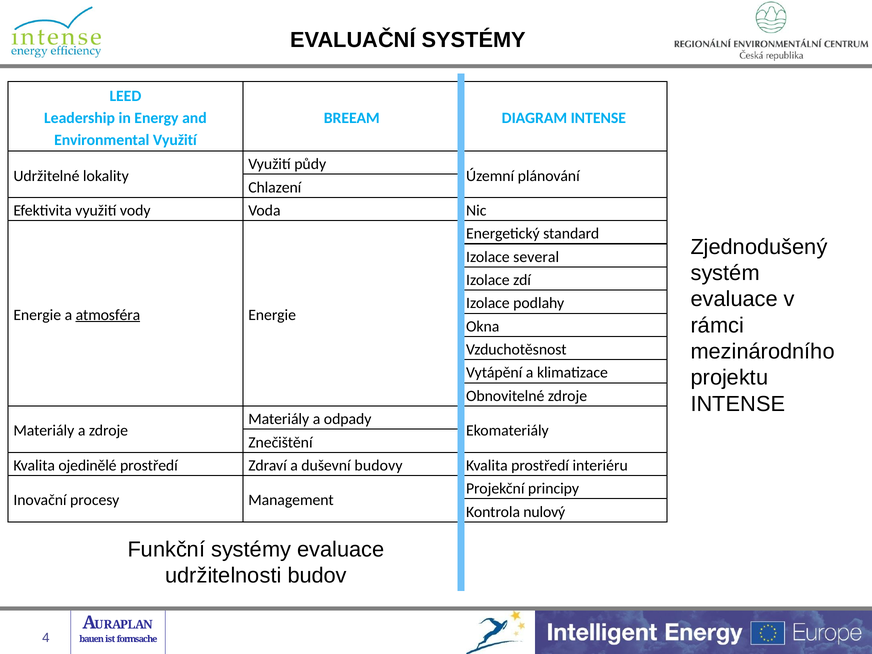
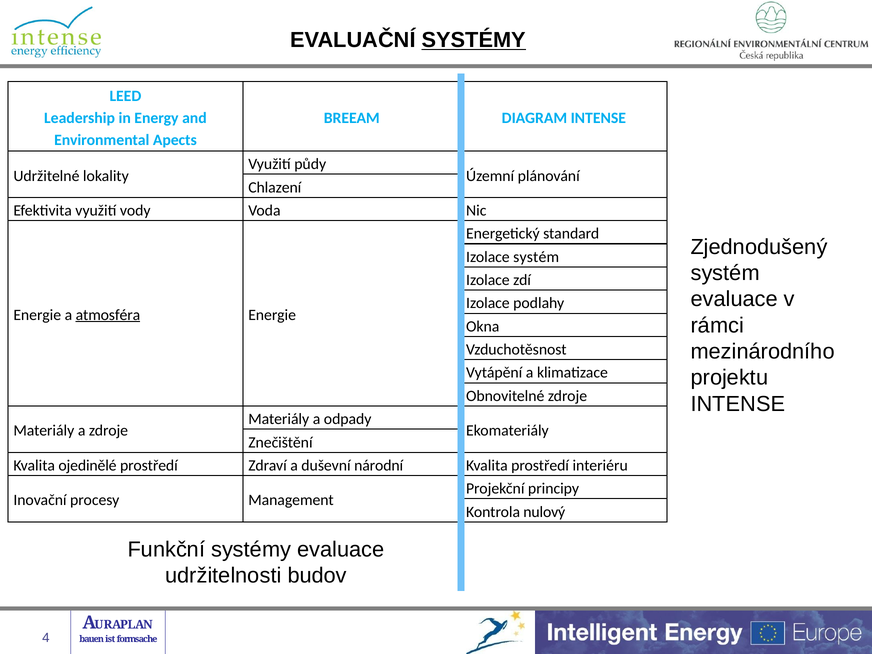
SYSTÉMY underline: none -> present (474, 40)
Environmental Využití: Využití -> Apects (175, 140)
Izolace several: several -> systém (536, 257)
budovy: budovy -> národní (379, 465)
